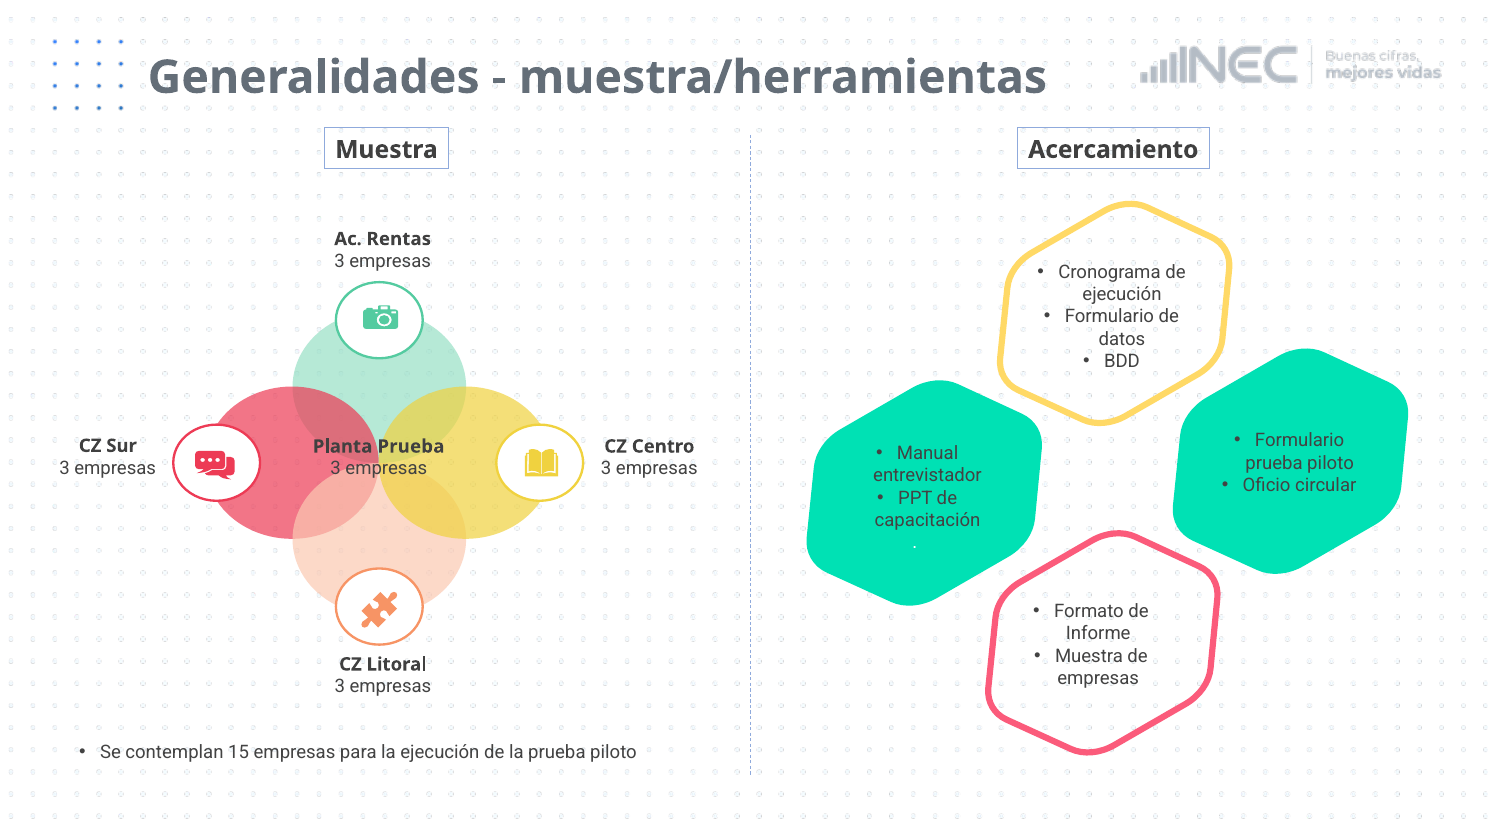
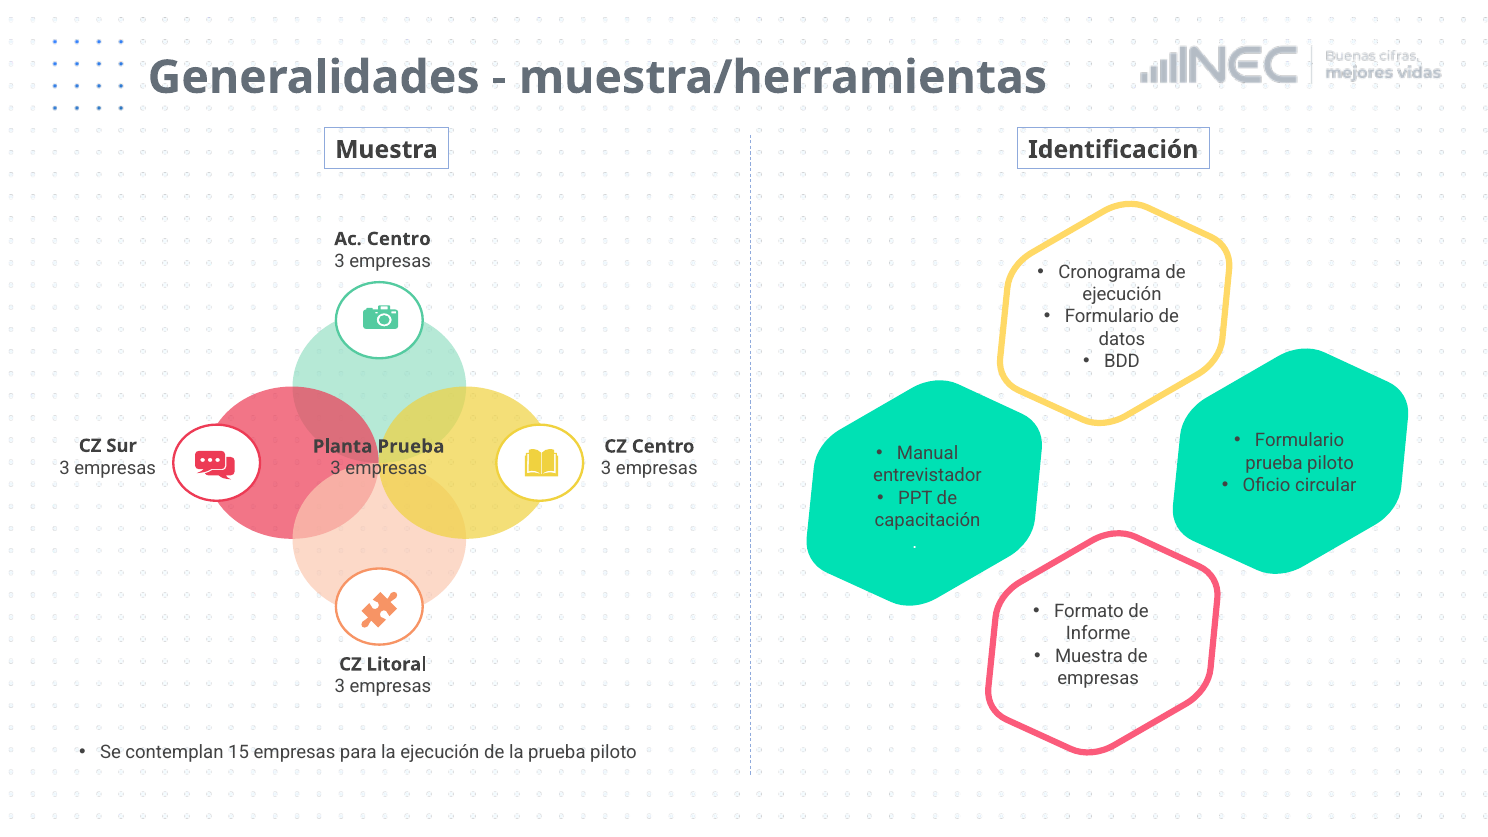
Acercamiento: Acercamiento -> Identificación (1113, 150)
Ac Rentas: Rentas -> Centro (399, 239)
